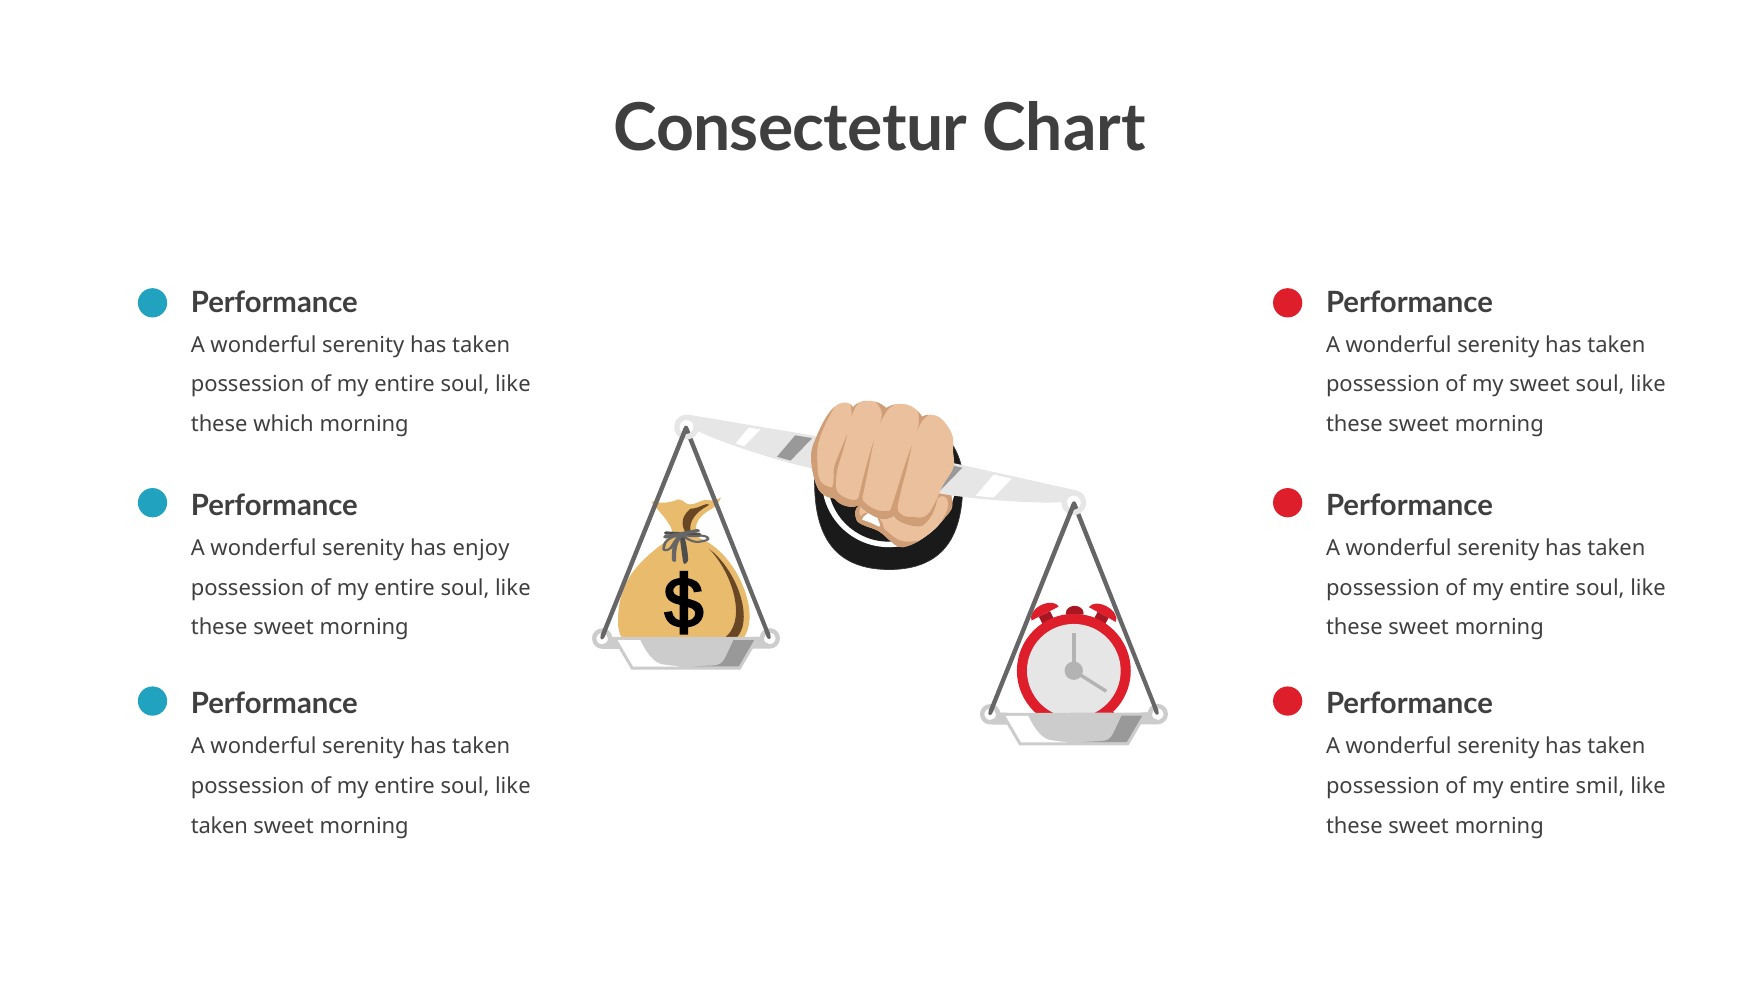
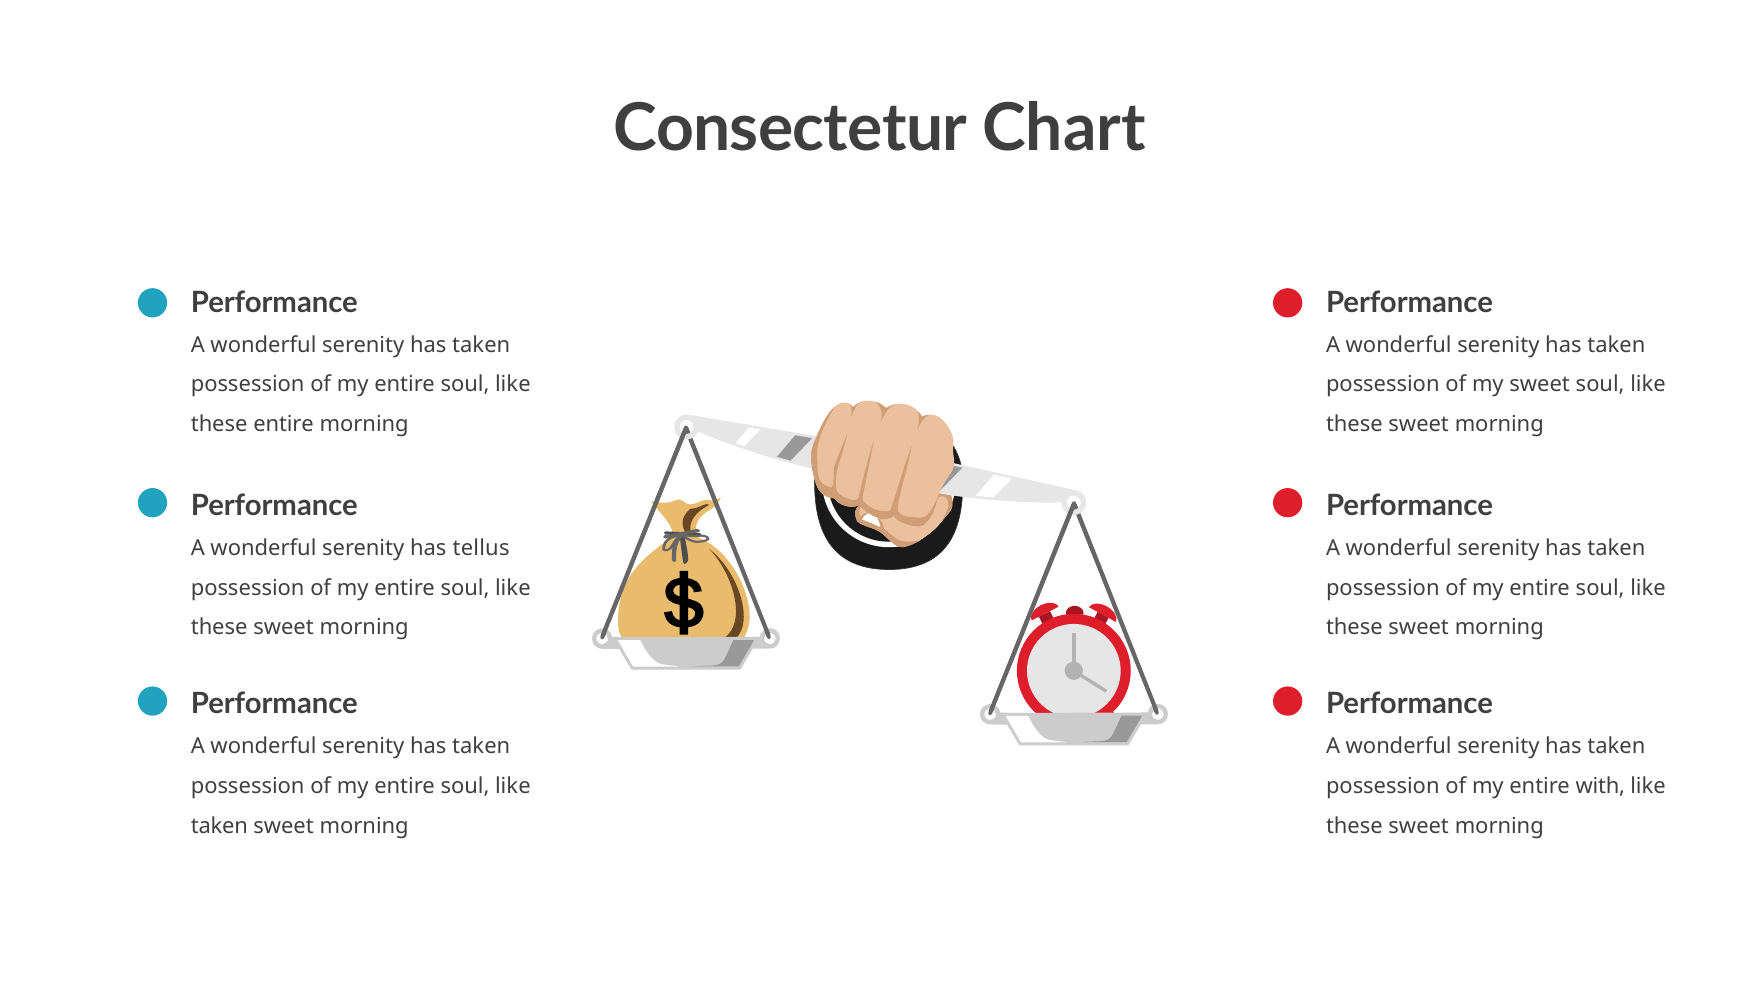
these which: which -> entire (284, 424)
enjoy: enjoy -> tellus (481, 548)
smil: smil -> with (1600, 786)
